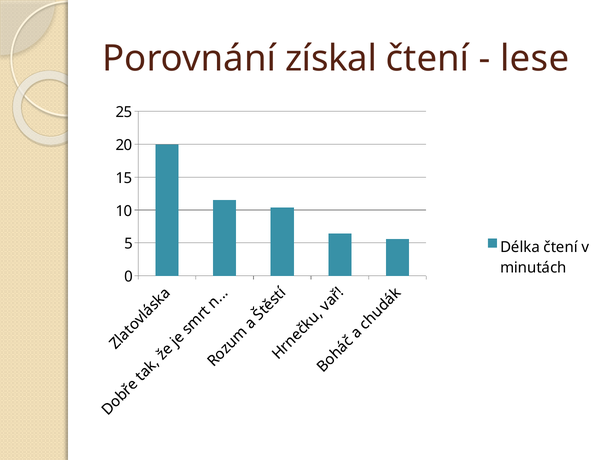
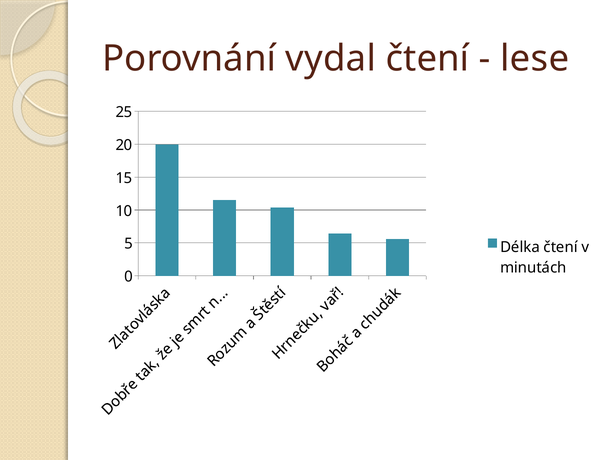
získal: získal -> vydal (331, 59)
